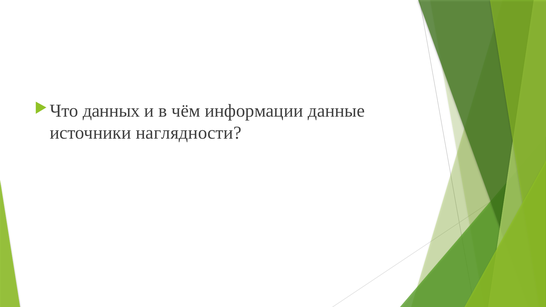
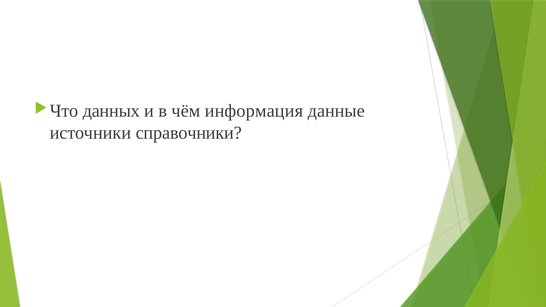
информации: информации -> информация (254, 111)
наглядности: наглядности -> справочники (189, 133)
